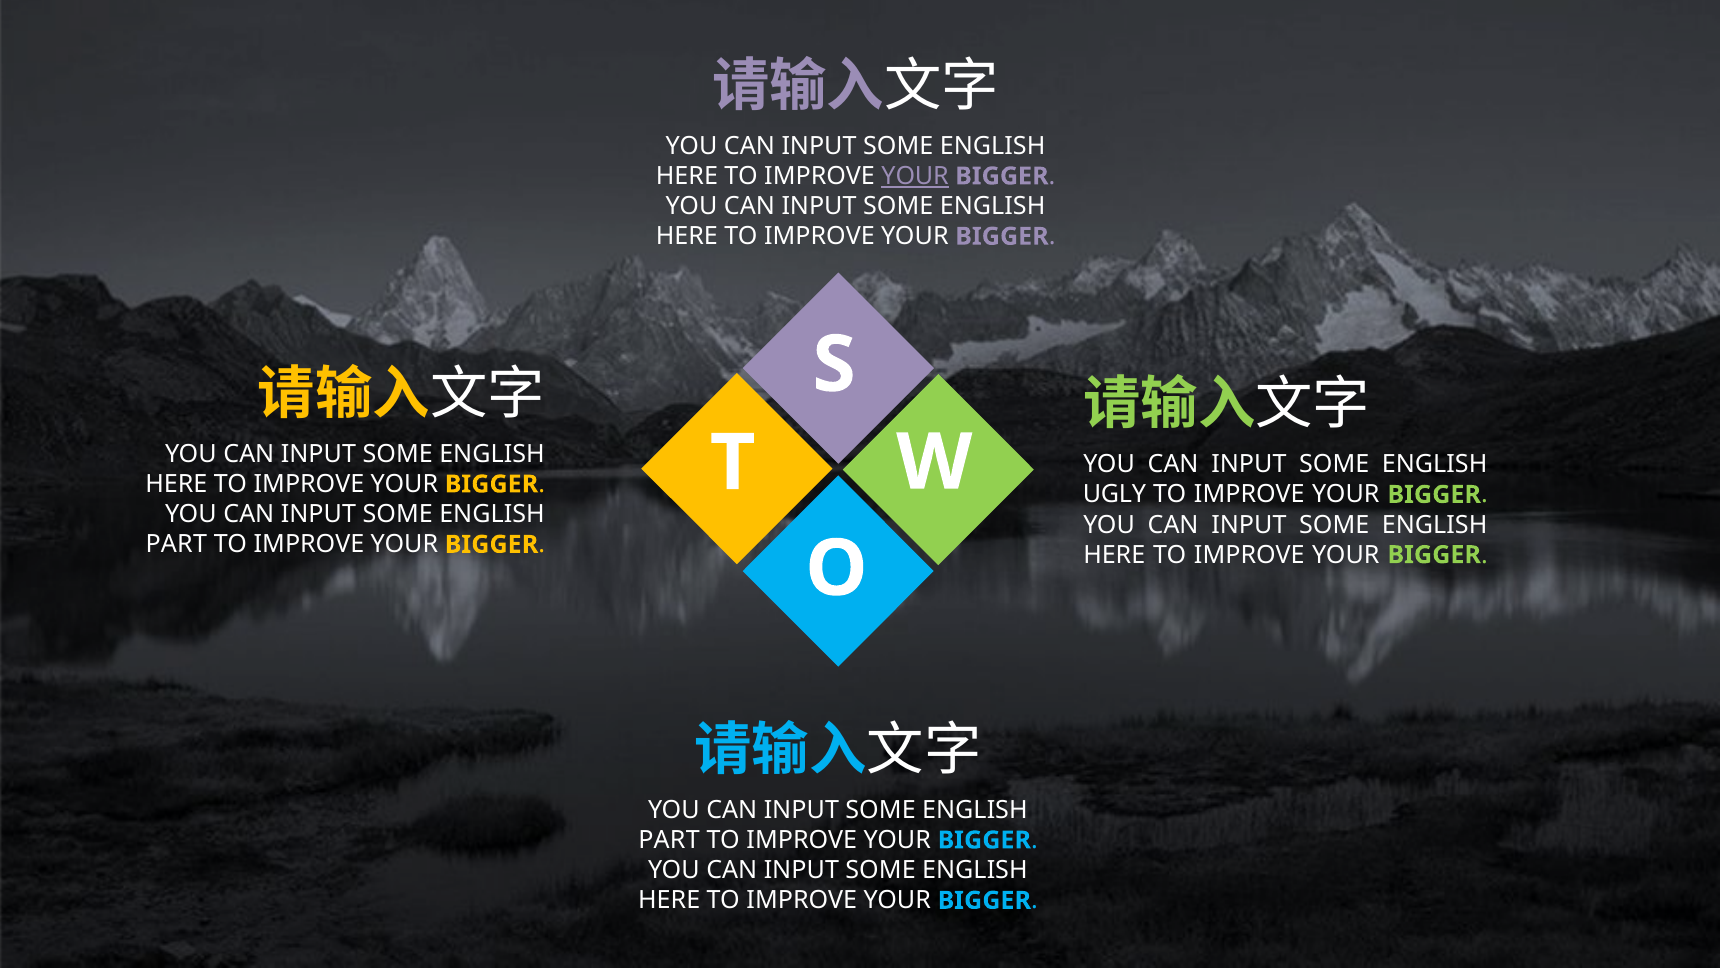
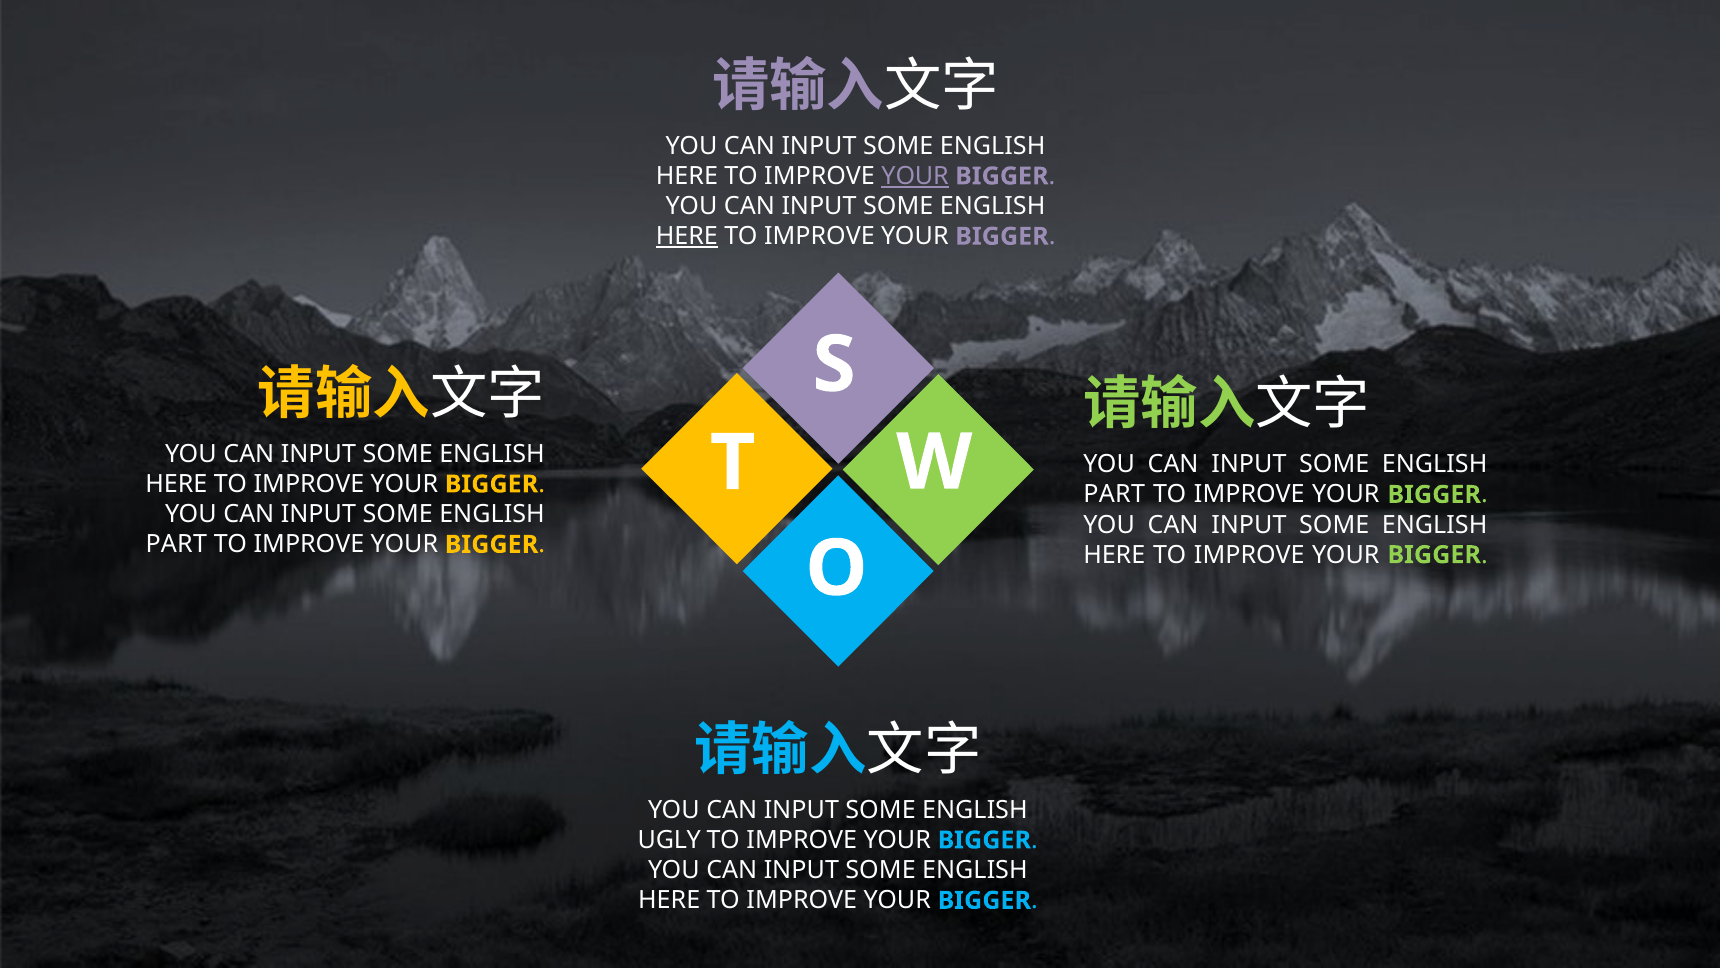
HERE underline: none -> present (687, 236)
UGLY: UGLY -> PART (1114, 494)
PART: PART -> UGLY (669, 840)
